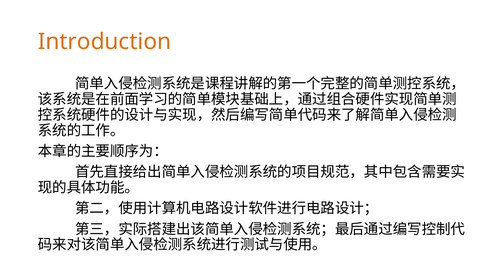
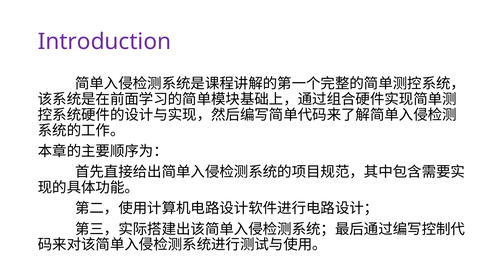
Introduction colour: orange -> purple (105, 42)
